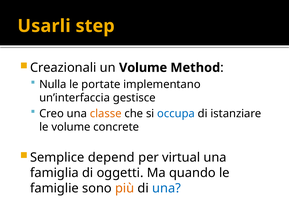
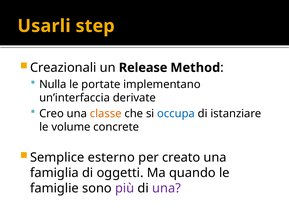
un Volume: Volume -> Release (143, 68)
gestisce: gestisce -> derivate (134, 98)
depend: depend -> esterno (111, 157)
virtual: virtual -> creato (181, 157)
più colour: orange -> purple (125, 188)
una colour: blue -> purple (166, 188)
